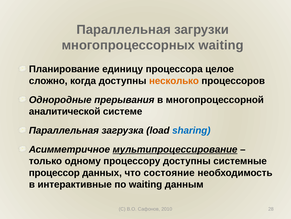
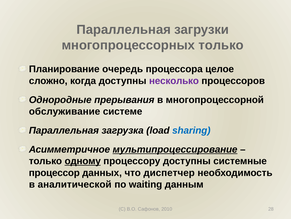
многопроцессорных waiting: waiting -> только (221, 45)
единицу: единицу -> очередь (123, 69)
несколько colour: orange -> purple (174, 81)
аналитической: аналитической -> обслуживание (65, 111)
одному underline: none -> present (83, 161)
состояние: состояние -> диспетчер (169, 172)
интерактивные: интерактивные -> аналитической (75, 184)
